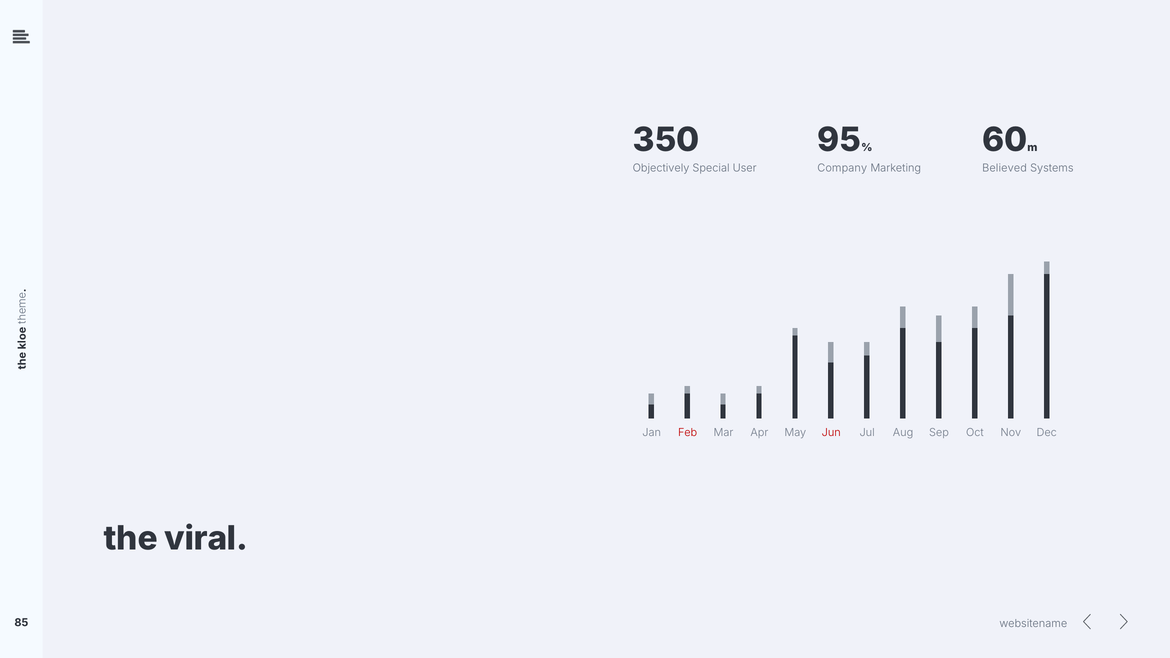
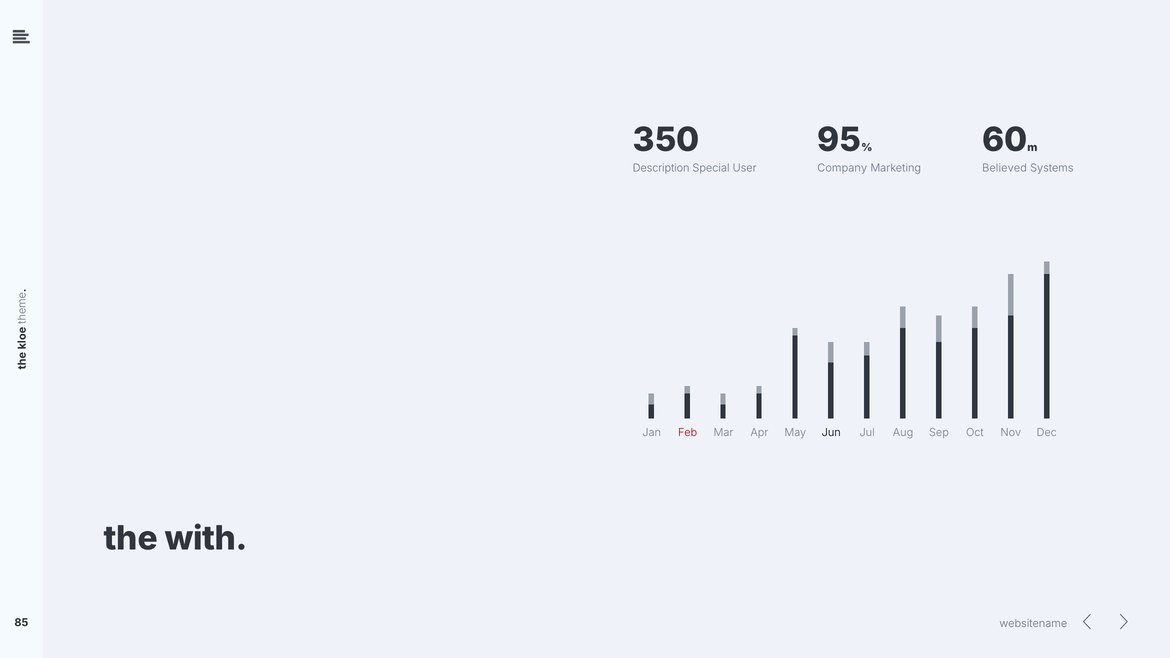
Objectively: Objectively -> Description (661, 168)
Jun colour: red -> black (831, 433)
viral: viral -> with (206, 539)
